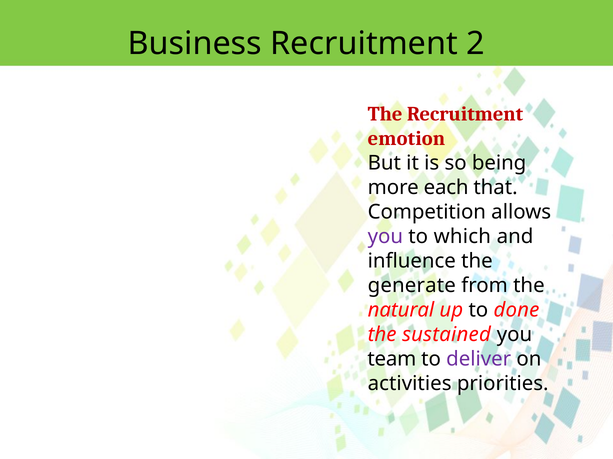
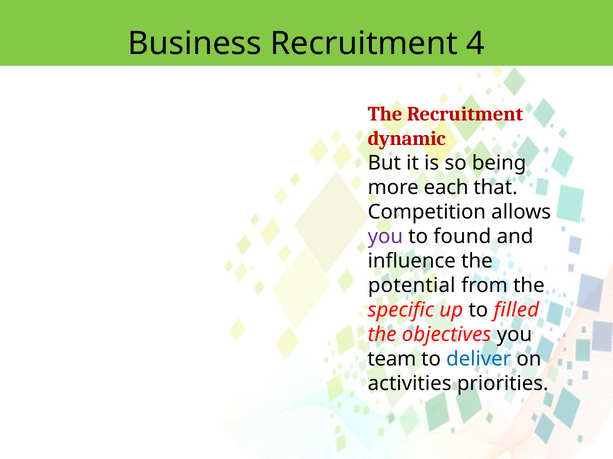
2: 2 -> 4 (476, 44)
emotion: emotion -> dynamic (407, 139)
which: which -> found (462, 237)
generate: generate -> potential (412, 286)
natural: natural -> specific (401, 310)
done: done -> filled (516, 310)
sustained: sustained -> objectives (447, 335)
deliver colour: purple -> blue (479, 359)
